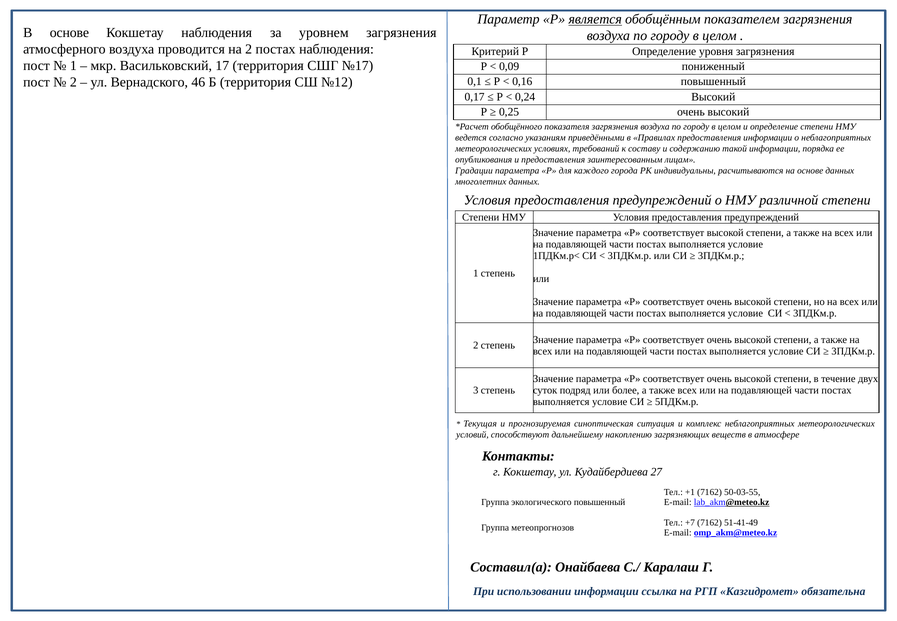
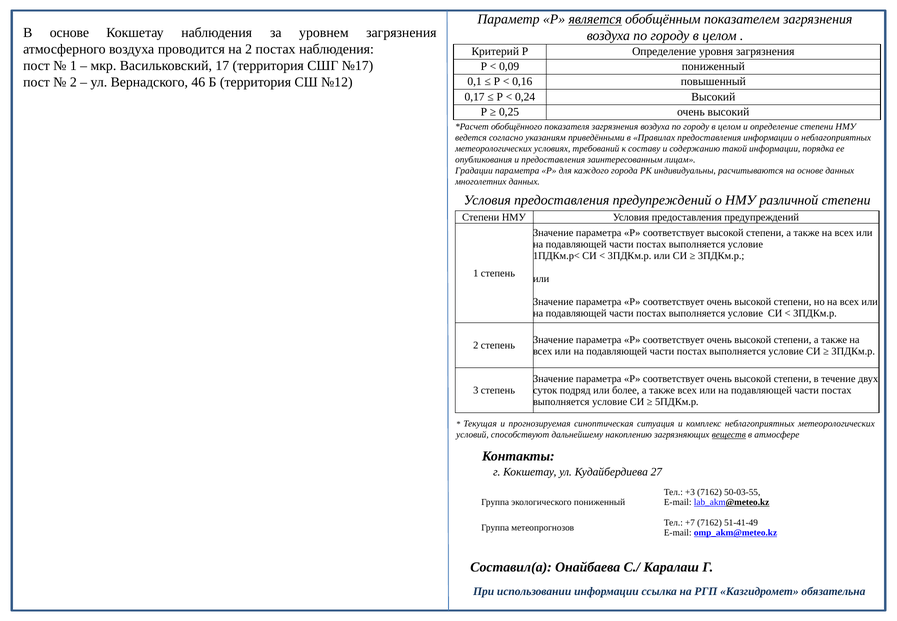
веществ underline: none -> present (729, 435)
+1: +1 -> +3 (690, 492)
экологического повышенный: повышенный -> пониженный (600, 502)
